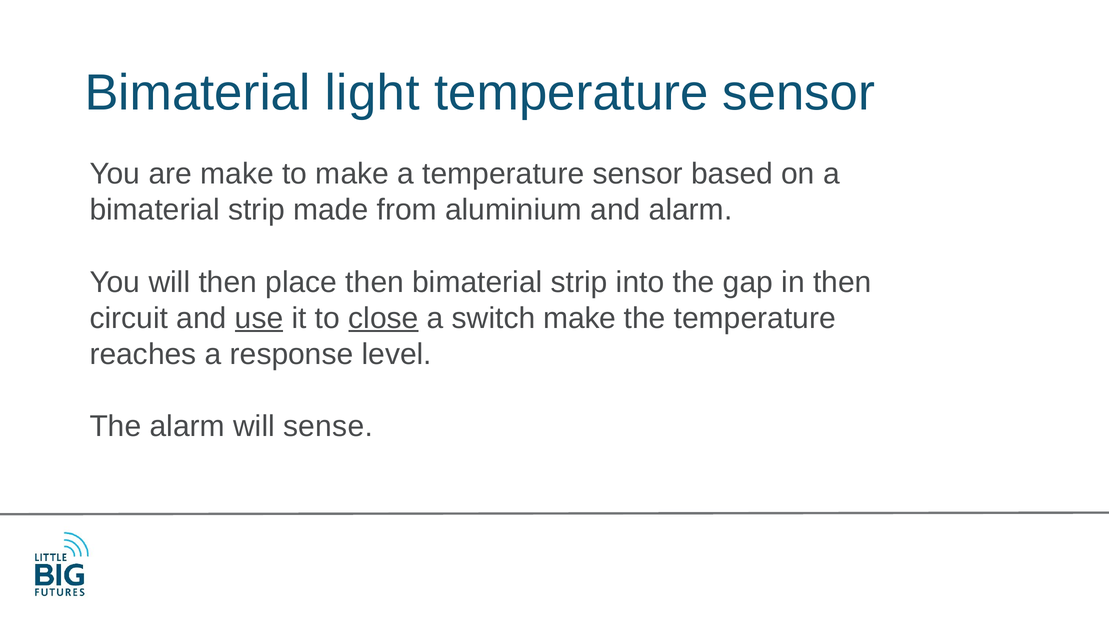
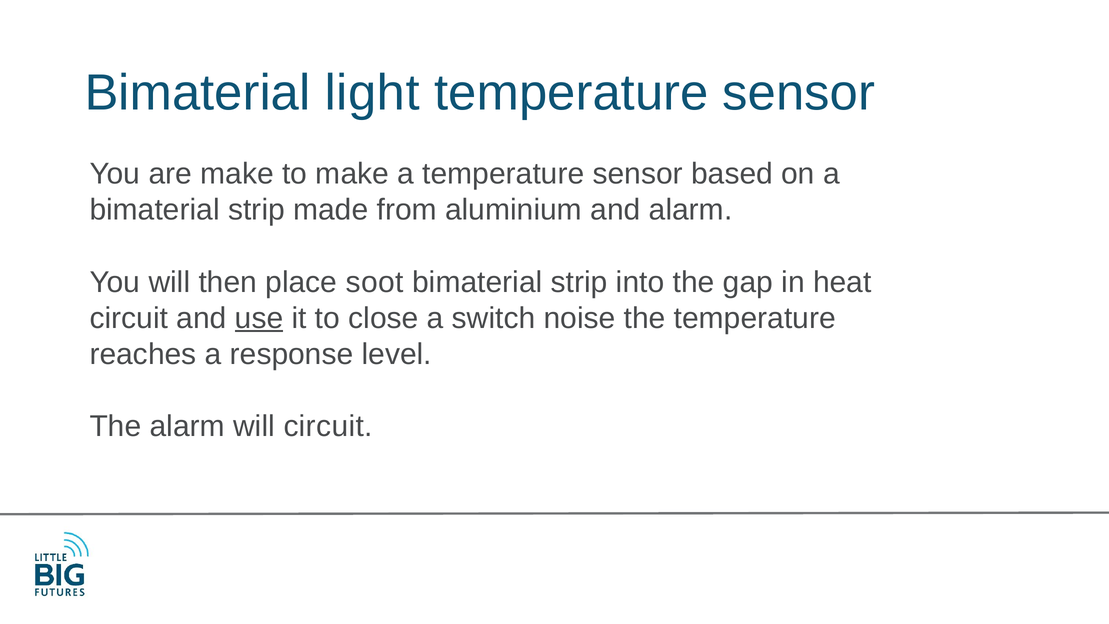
place then: then -> soot (375, 282)
in then: then -> heat (842, 282)
close underline: present -> none (383, 318)
switch make: make -> noise (580, 318)
will sense: sense -> circuit (328, 426)
